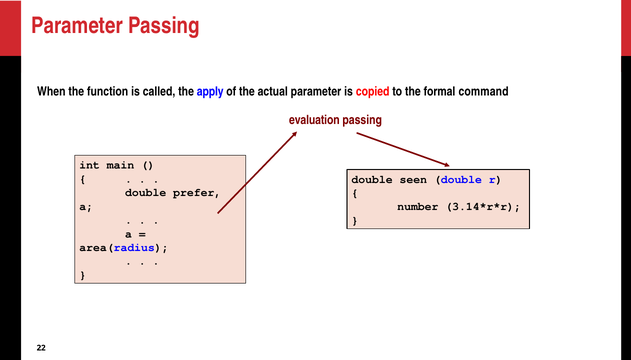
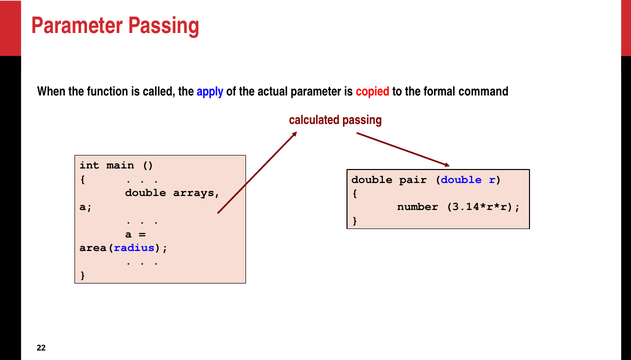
evaluation: evaluation -> calculated (314, 120)
seen: seen -> pair (413, 180)
prefer: prefer -> arrays (197, 193)
